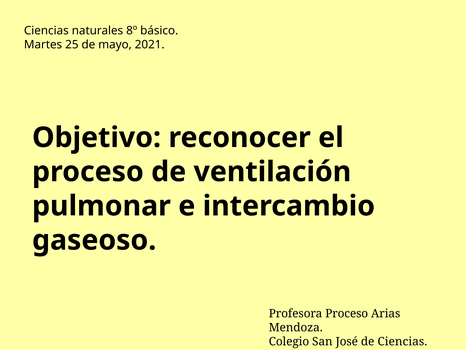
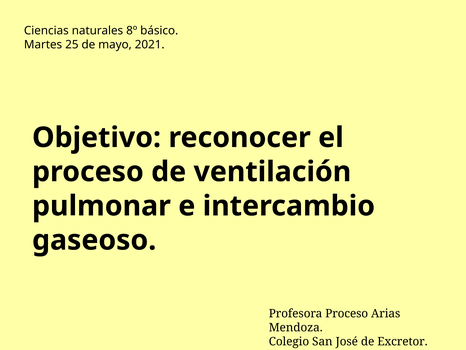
de Ciencias: Ciencias -> Excretor (402, 341)
